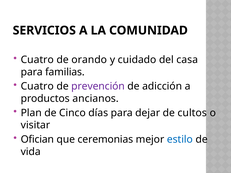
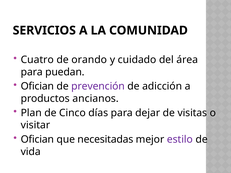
casa: casa -> área (187, 60)
familias: familias -> puedan (65, 72)
Cuatro: Cuatro -> Ofician (37, 86)
cultos: cultos -> visitas (192, 113)
ceremonias: ceremonias -> necesitadas (105, 140)
estilo colour: blue -> purple (180, 140)
